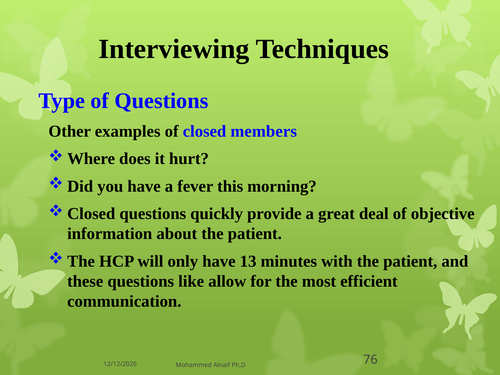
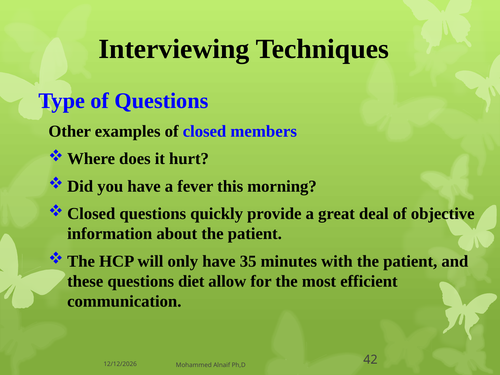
13: 13 -> 35 (248, 261)
like: like -> diet (191, 281)
76: 76 -> 42 (370, 360)
